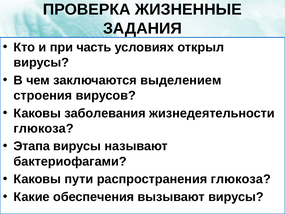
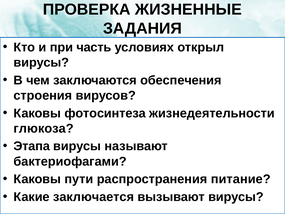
выделением: выделением -> обеспечения (181, 80)
заболевания: заболевания -> фотосинтеза (105, 113)
распространения глюкоза: глюкоза -> питание (241, 179)
обеспечения: обеспечения -> заключается (94, 197)
